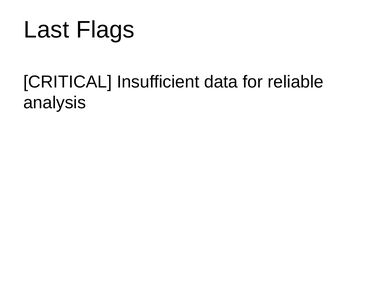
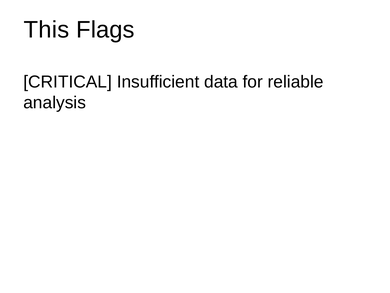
Last: Last -> This (46, 30)
